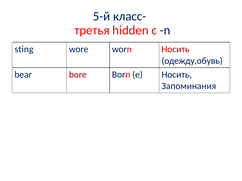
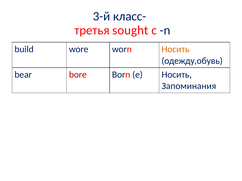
5-й: 5-й -> 3-й (101, 16)
hidden: hidden -> sought (130, 30)
sting: sting -> build (24, 49)
Носить colour: red -> orange (175, 49)
